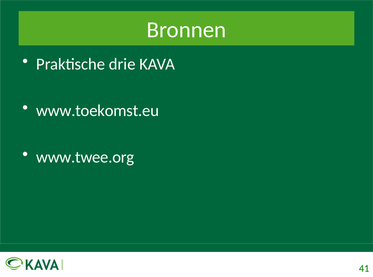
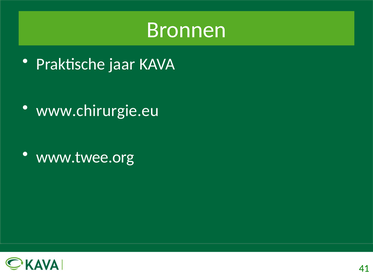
drie: drie -> jaar (122, 64)
www.toekomst.eu: www.toekomst.eu -> www.chirurgie.eu (97, 110)
